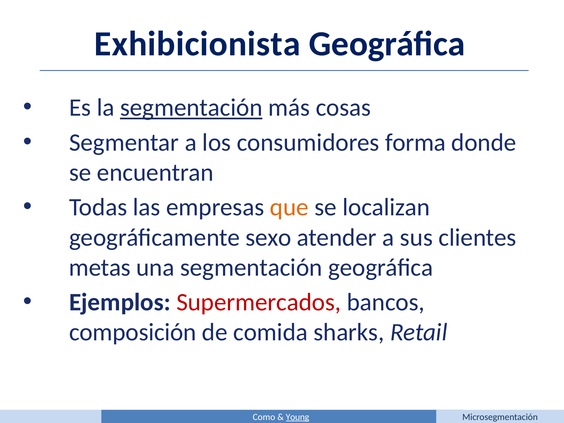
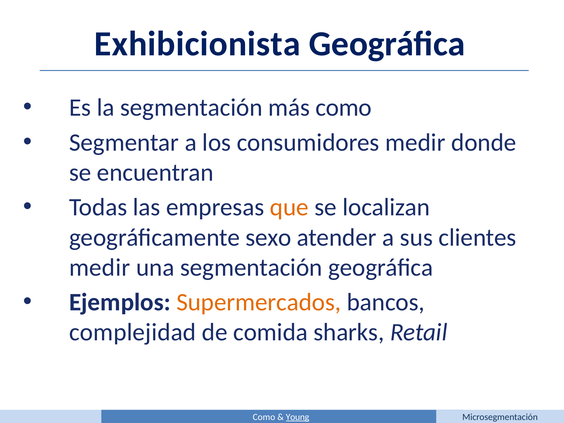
segmentación underline: present -> none (191, 108)
más cosas: cosas -> como (344, 108)
consumidores forma: forma -> medir (415, 142)
metas: metas -> medir (100, 268)
Supermercados colour: red -> orange (259, 302)
composición: composición -> complejidad (133, 332)
